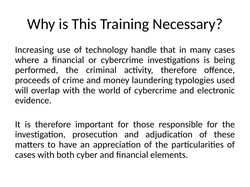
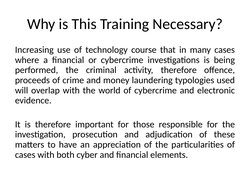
handle: handle -> course (144, 50)
